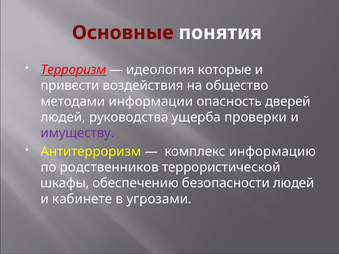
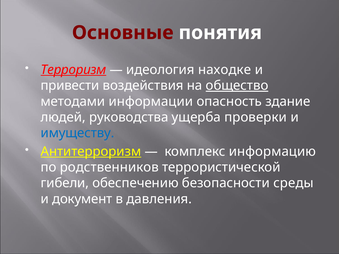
которые: которые -> находке (225, 70)
общество underline: none -> present (237, 86)
дверей: дверей -> здание (288, 102)
имуществу colour: purple -> blue (78, 133)
Антитерроризм underline: none -> present (91, 152)
шкафы: шкафы -> гибели (65, 183)
безопасности людей: людей -> среды (294, 183)
кабинете: кабинете -> документ (82, 199)
угрозами: угрозами -> давления (159, 199)
